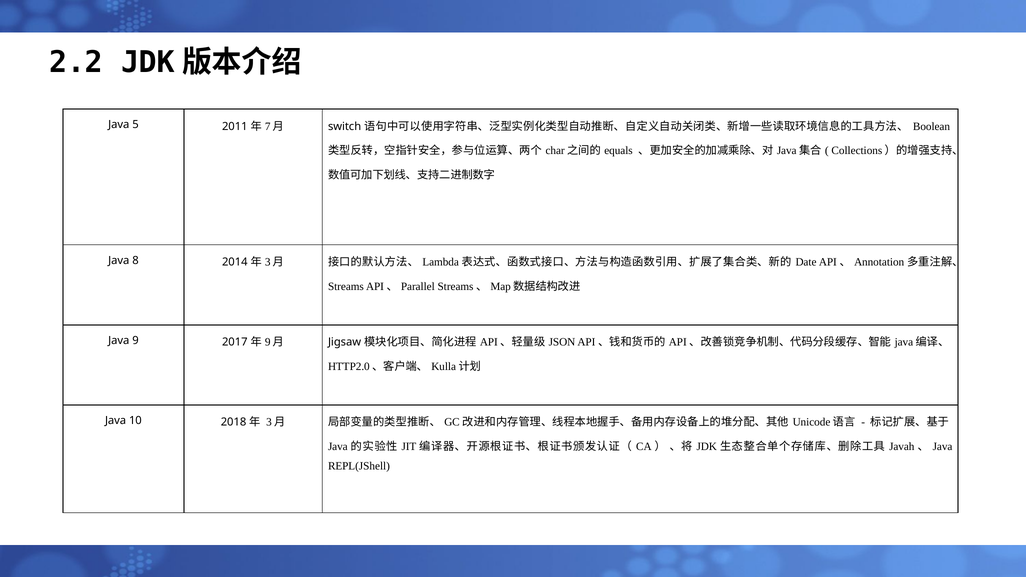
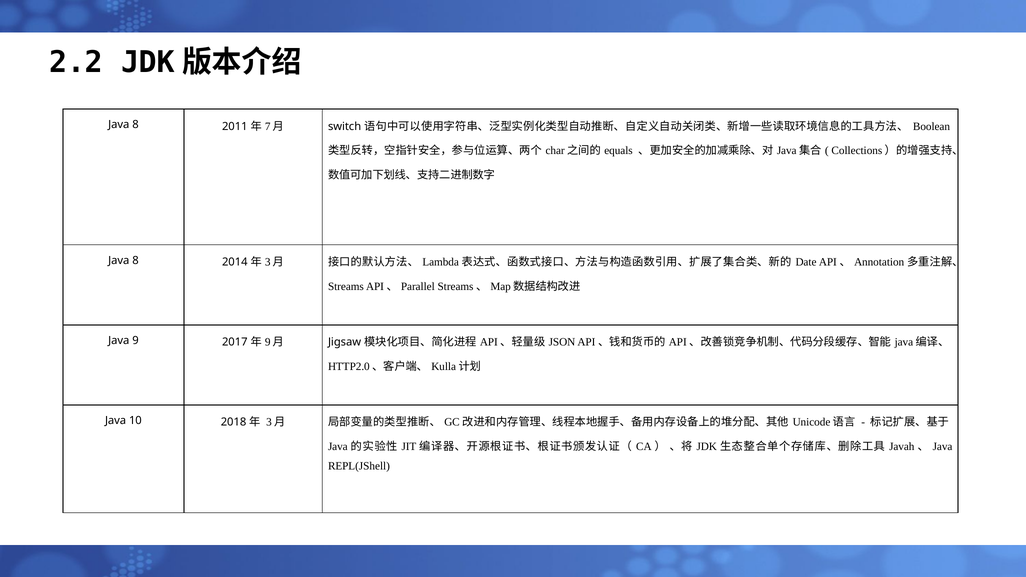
5: 5 -> 8 (135, 125)
